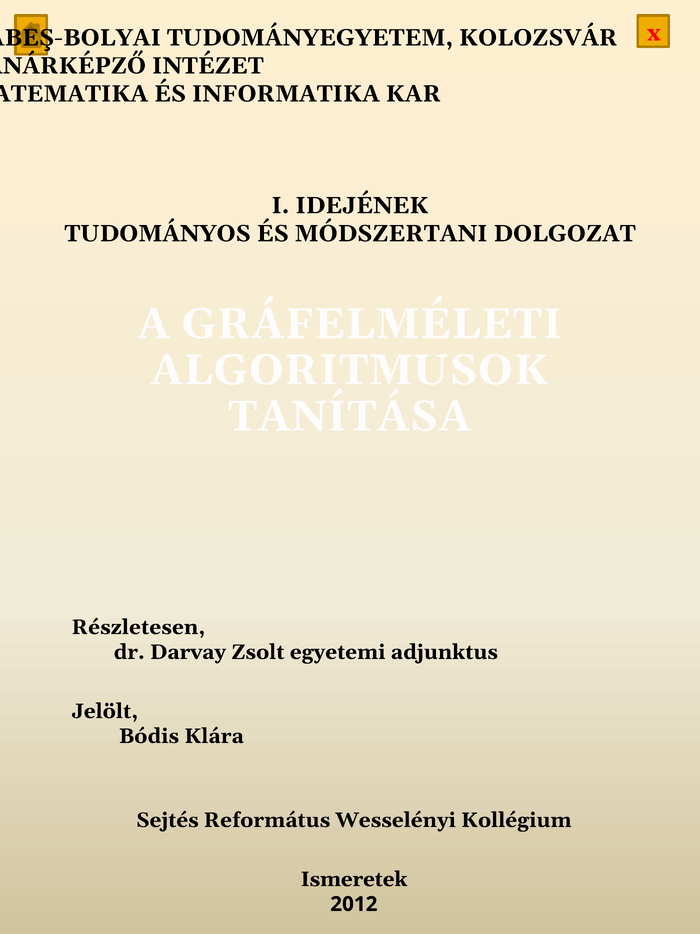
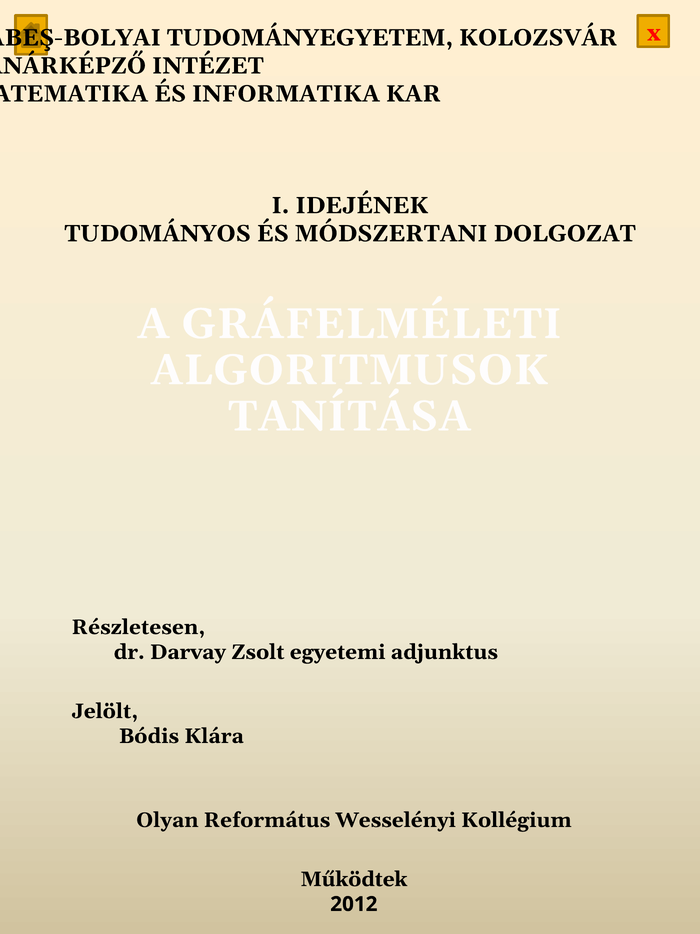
Sejtés: Sejtés -> Olyan (167, 820)
Ismeretek: Ismeretek -> Működtek (354, 879)
